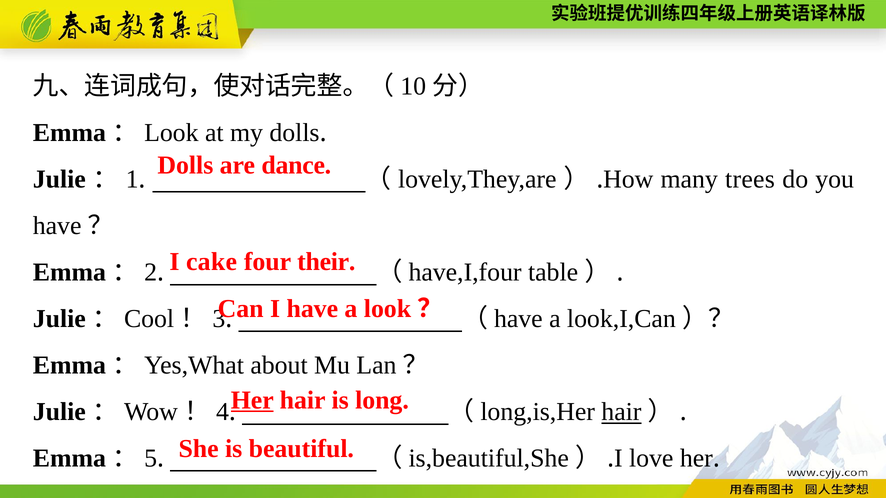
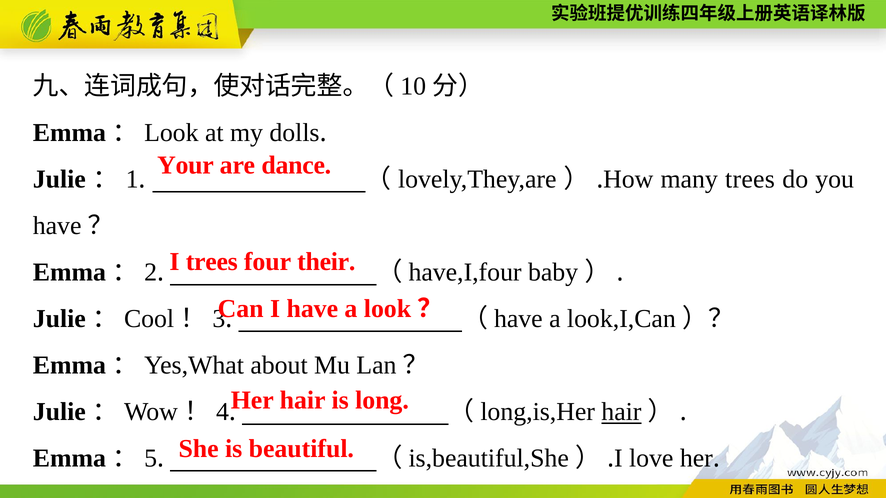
Dolls: Dolls -> Your (185, 165)
I cake: cake -> trees (212, 262)
table: table -> baby (553, 273)
Her underline: present -> none (252, 401)
